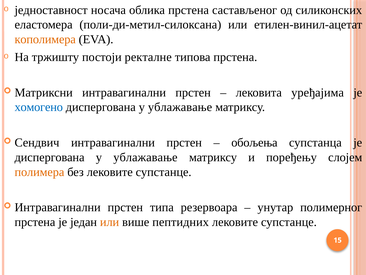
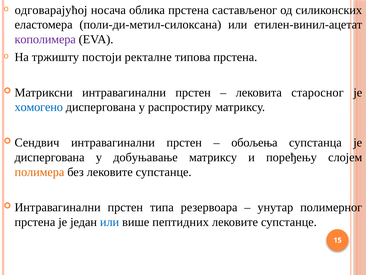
једноставност: једноставност -> одговарајућој (51, 10)
кополимера colour: orange -> purple (45, 39)
уређајима: уређајима -> старосног (318, 92)
ублажавање: ублажавање -> распростиру (180, 107)
ублажавање: ублажавање -> добуњавање (145, 157)
или colour: orange -> blue (110, 222)
